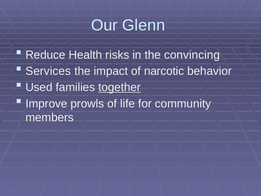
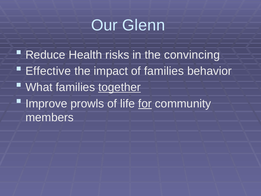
Services: Services -> Effective (48, 71)
of narcotic: narcotic -> families (164, 71)
Used: Used -> What (39, 87)
for underline: none -> present (145, 103)
